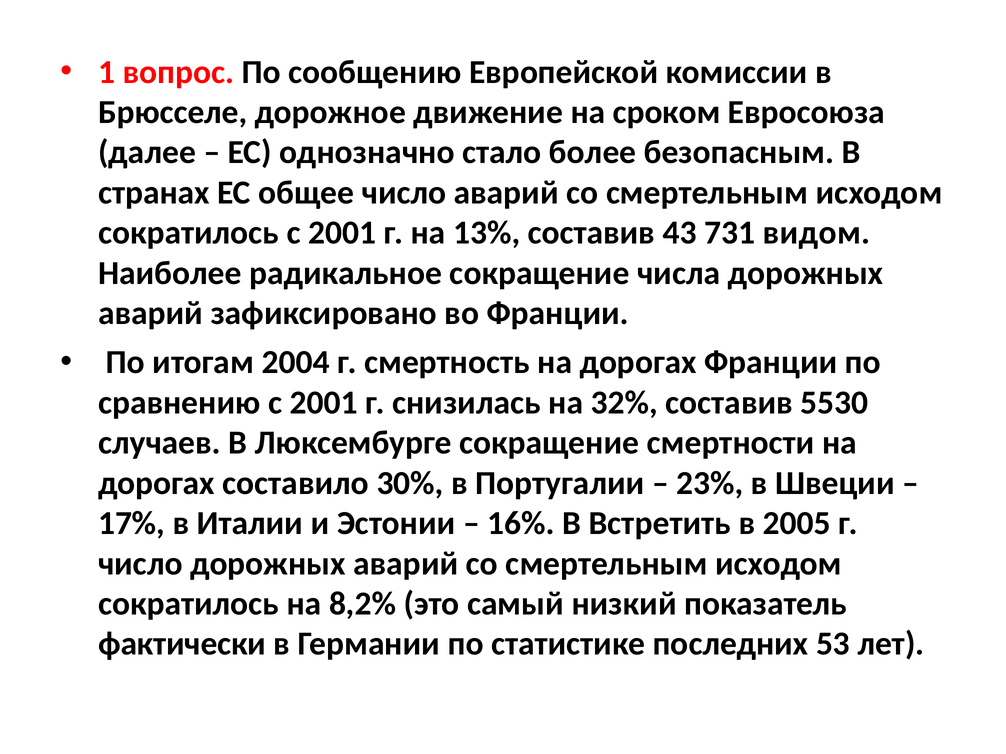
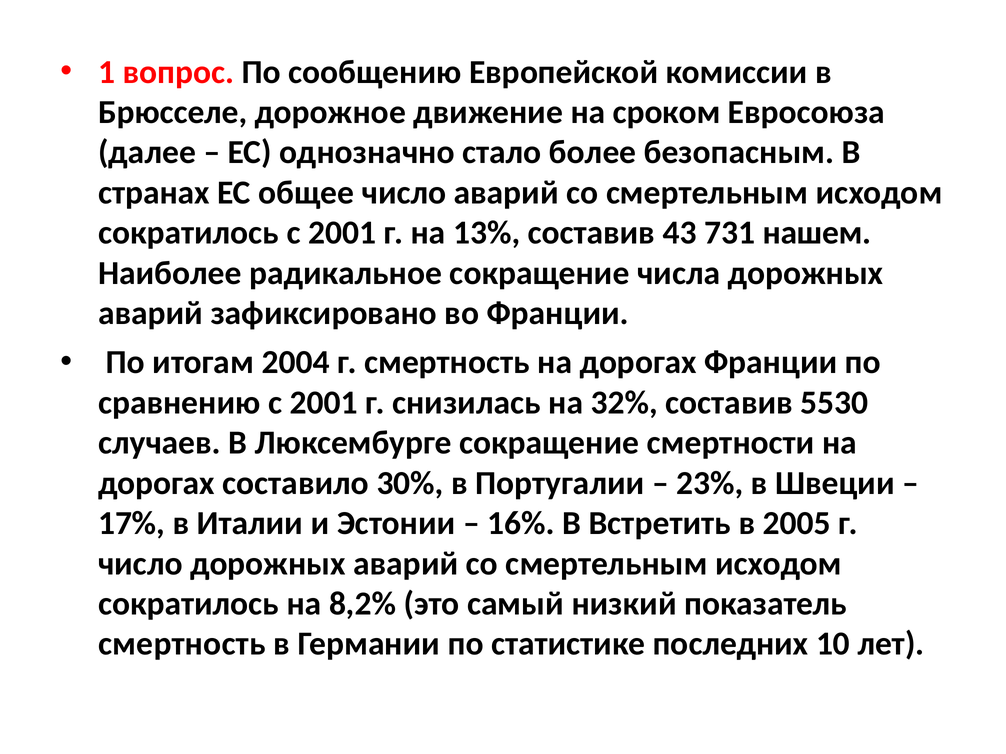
видом: видом -> нашем (817, 233)
фактически: фактически -> смертность (182, 644)
53: 53 -> 10 (833, 644)
